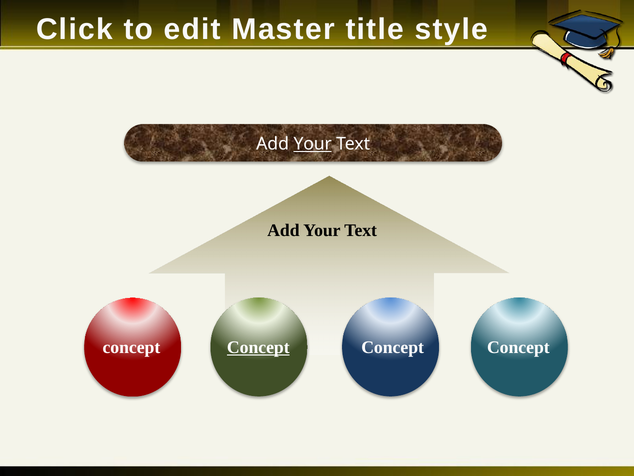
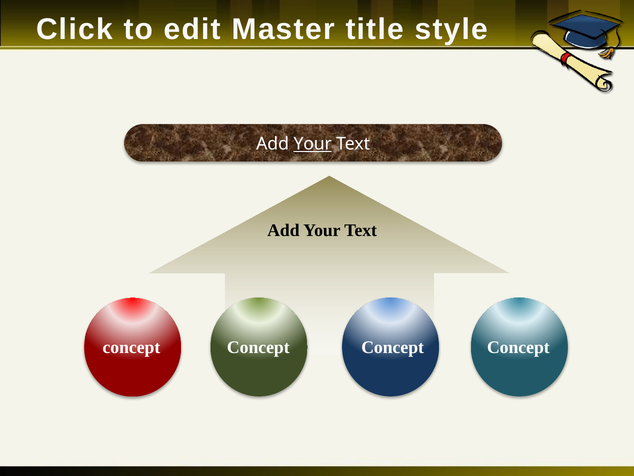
Concept underline: present -> none (258, 347)
